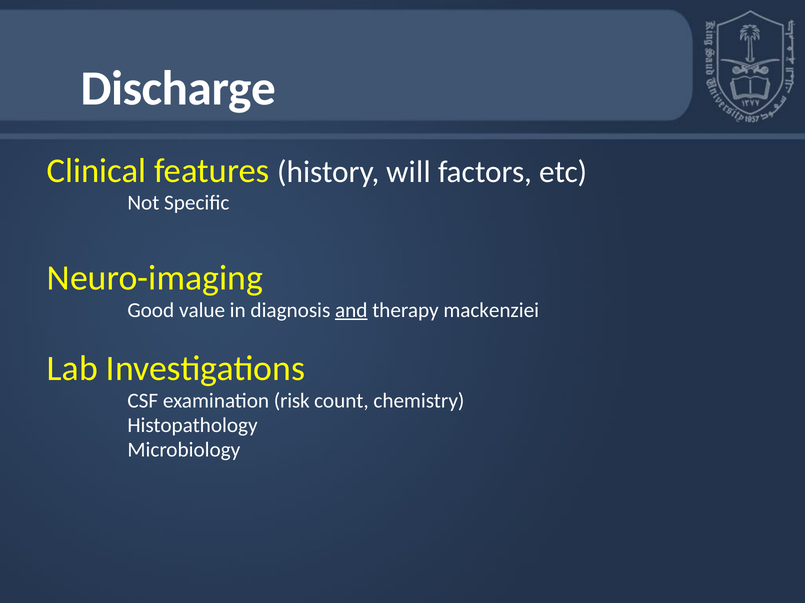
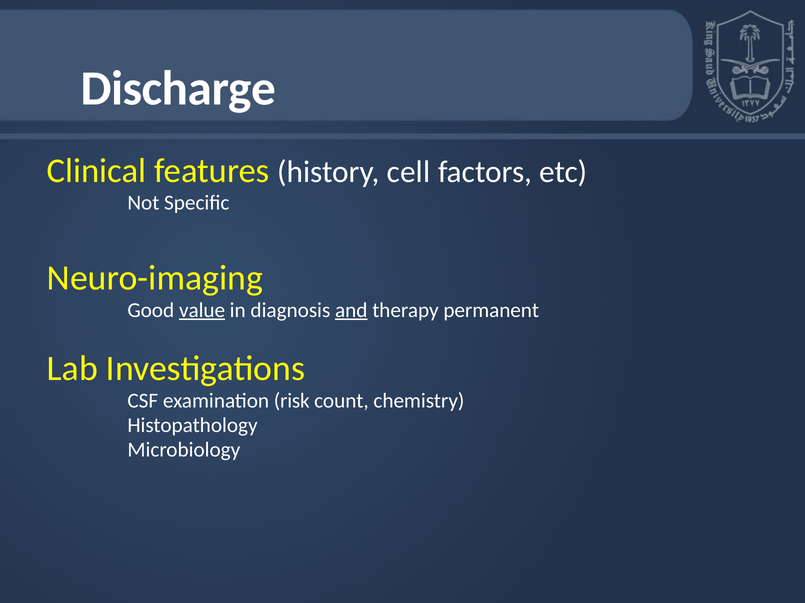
will: will -> cell (409, 172)
value underline: none -> present (202, 310)
mackenziei: mackenziei -> permanent (491, 310)
